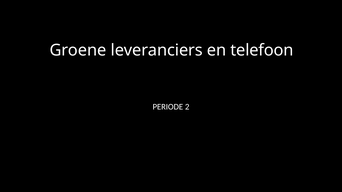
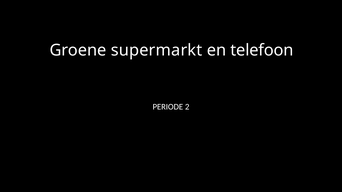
leveranciers: leveranciers -> supermarkt (157, 50)
